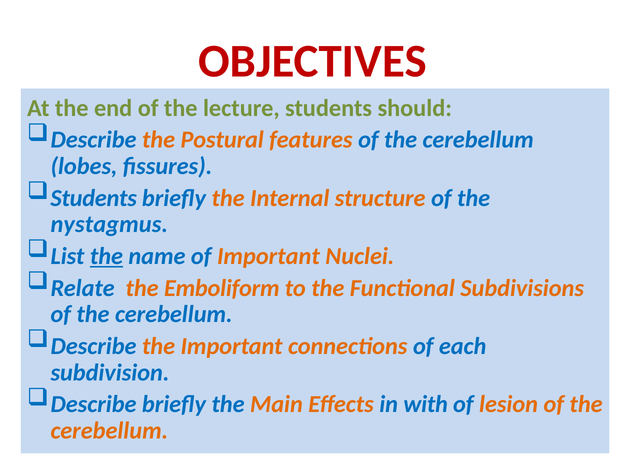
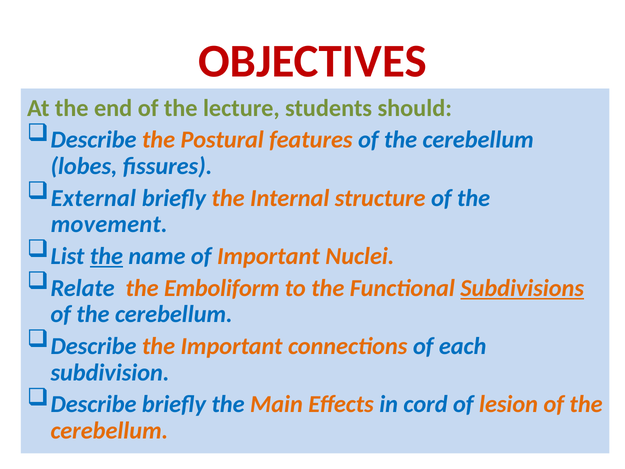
Students: Students -> External (93, 198)
nystagmus: nystagmus -> movement (109, 224)
Subdivisions underline: none -> present (522, 288)
with: with -> cord (426, 404)
